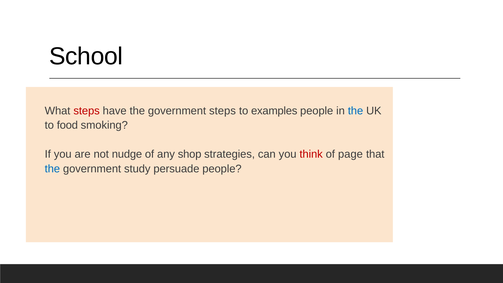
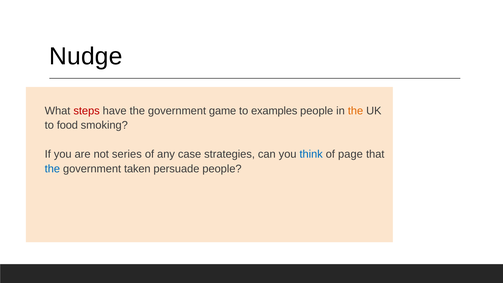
School: School -> Nudge (86, 56)
government steps: steps -> game (223, 111)
the colour: blue -> orange (355, 111)
nudge: nudge -> series (127, 154)
shop: shop -> case (190, 154)
think colour: red -> blue (311, 154)
study: study -> taken (137, 169)
